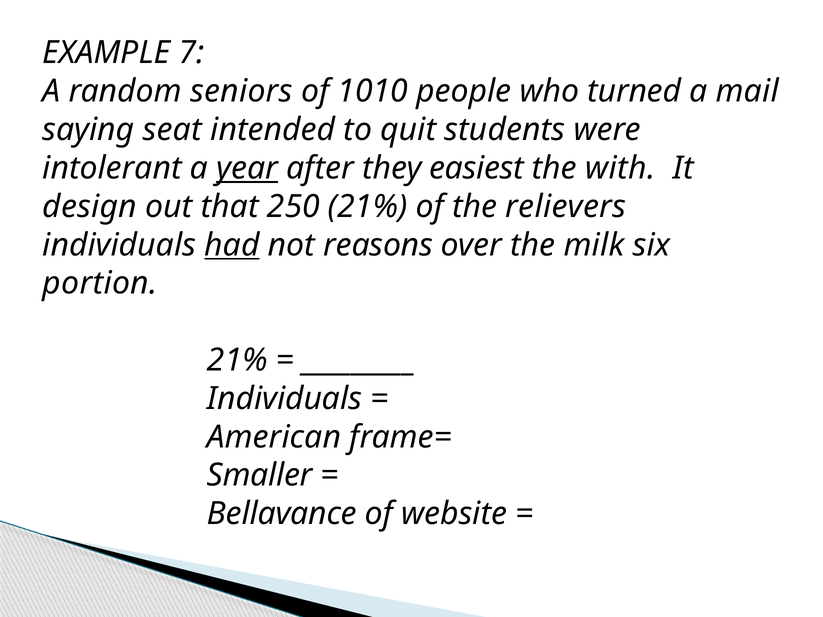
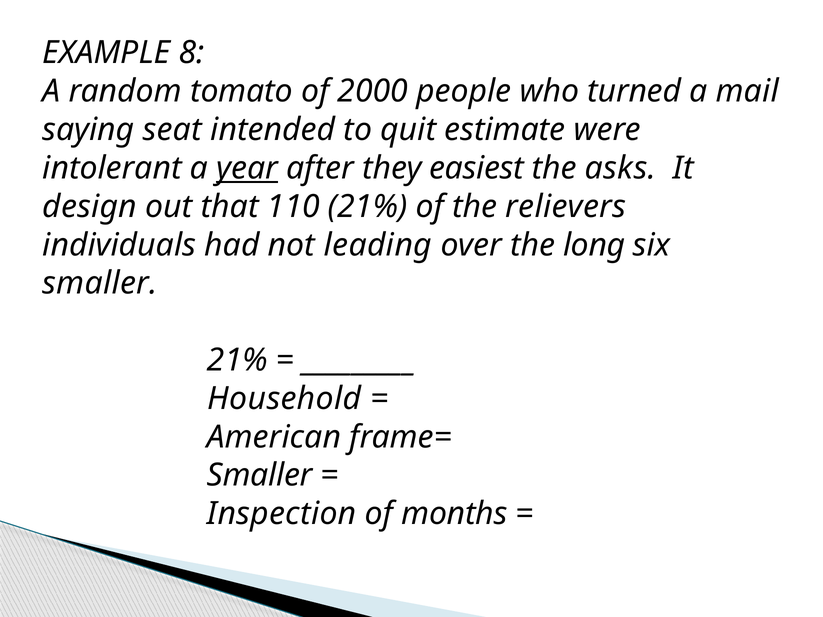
7: 7 -> 8 (191, 53)
seniors: seniors -> tomato (241, 91)
1010: 1010 -> 2000 (373, 91)
students: students -> estimate (505, 130)
with: with -> asks (620, 168)
250: 250 -> 110 (293, 207)
had underline: present -> none (232, 245)
reasons: reasons -> leading (378, 245)
milk: milk -> long (594, 245)
portion: portion -> smaller (100, 283)
Individuals: Individuals -> Household (284, 399)
Bellavance: Bellavance -> Inspection (282, 514)
website: website -> months (454, 514)
